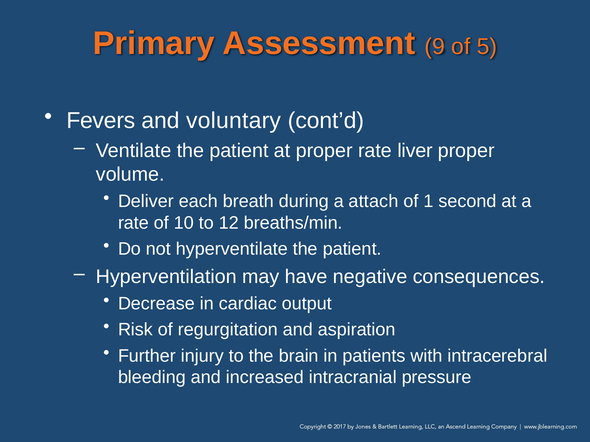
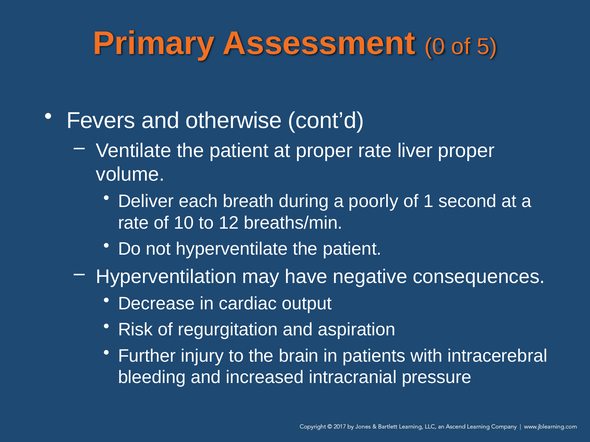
9: 9 -> 0 (435, 47)
voluntary: voluntary -> otherwise (234, 121)
attach: attach -> poorly (374, 201)
